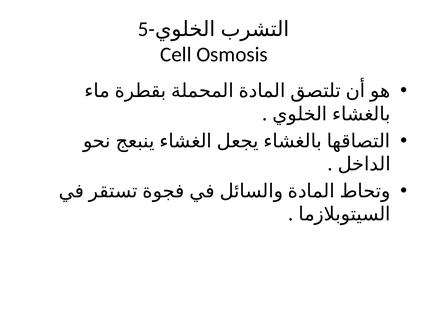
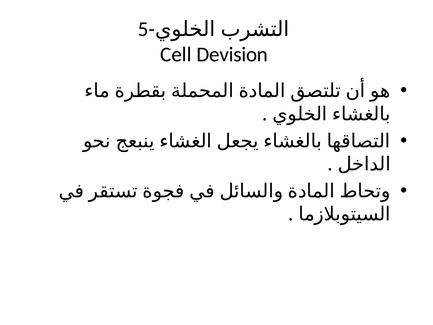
Osmosis: Osmosis -> Devision (232, 55)
